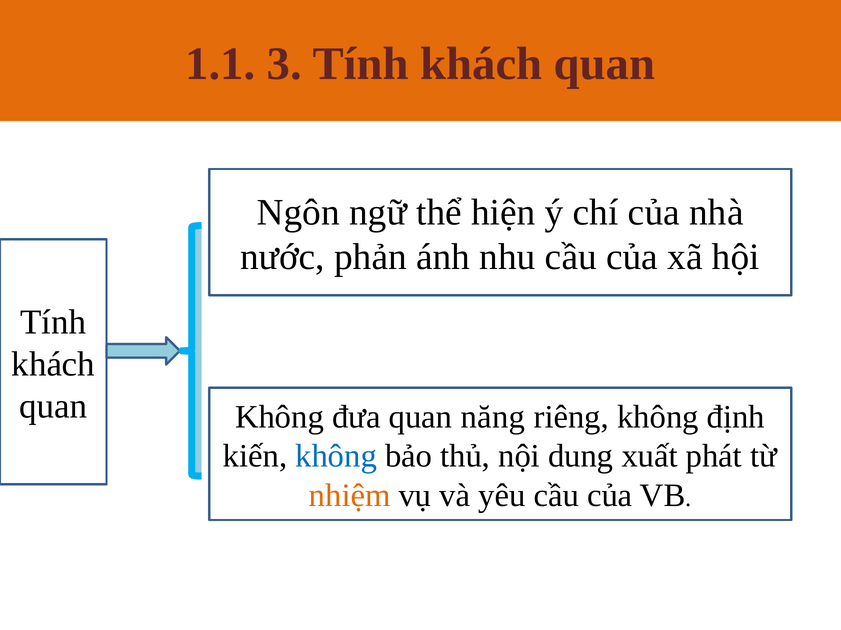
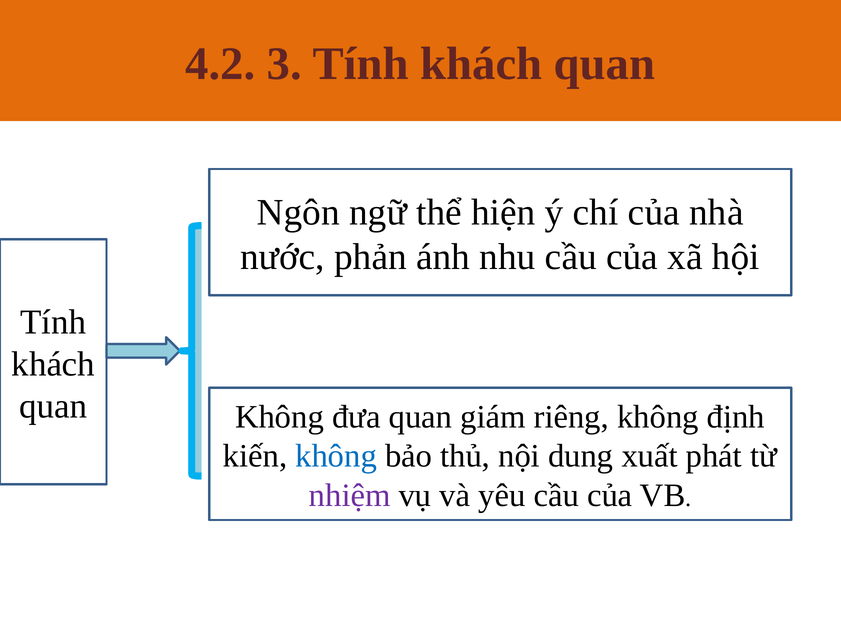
1.1: 1.1 -> 4.2 (220, 64)
năng: năng -> giám (493, 417)
nhiệm colour: orange -> purple (350, 496)
